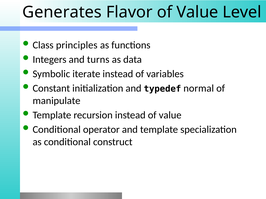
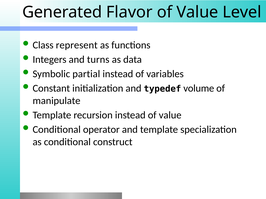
Generates: Generates -> Generated (62, 12)
principles: principles -> represent (77, 45)
iterate: iterate -> partial (86, 74)
normal: normal -> volume (199, 89)
